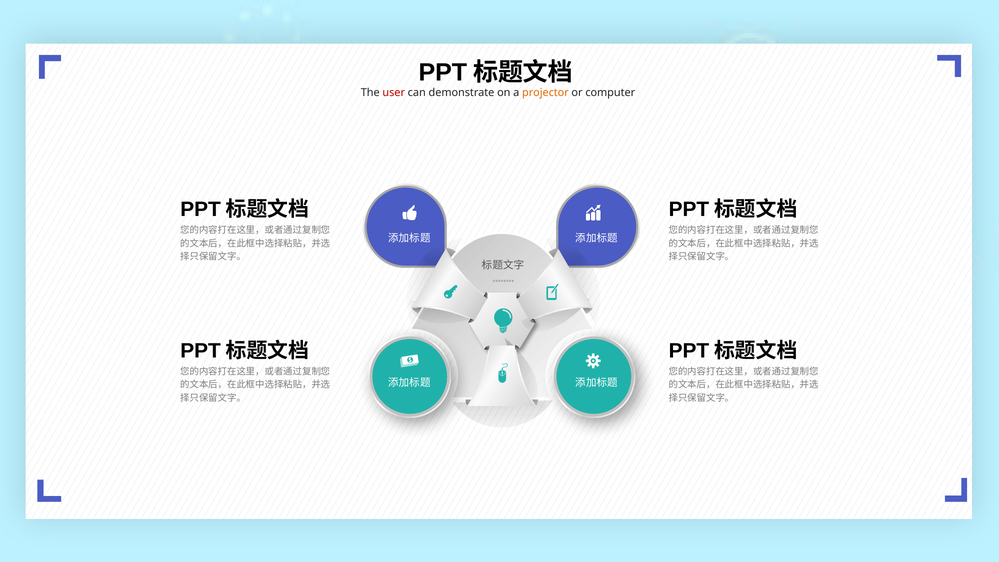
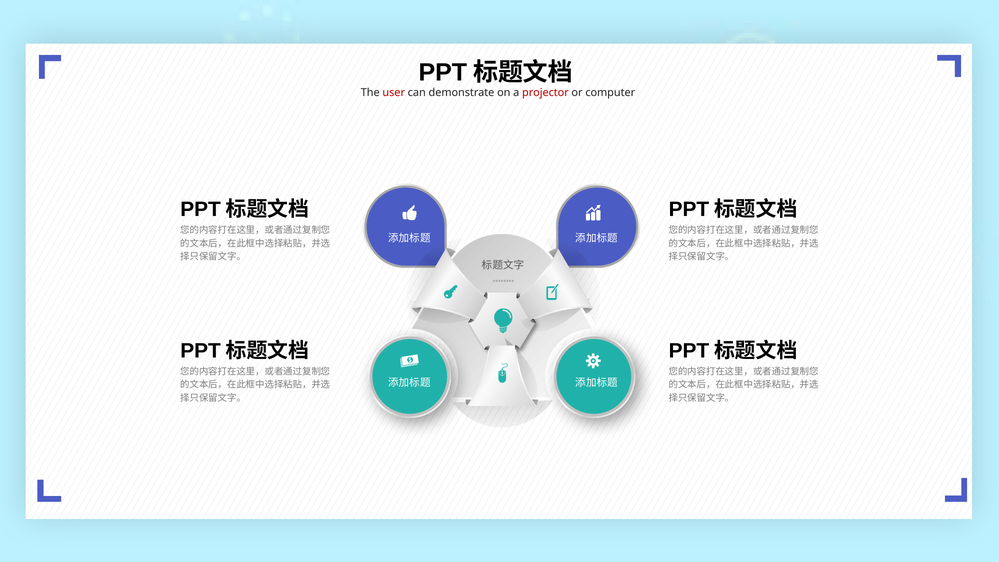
projector colour: orange -> red (545, 93)
